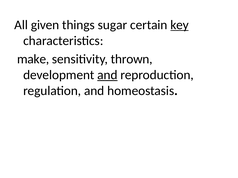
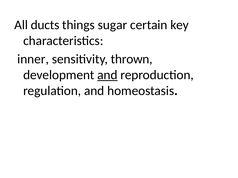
given: given -> ducts (45, 25)
key underline: present -> none (180, 25)
make: make -> inner (33, 59)
